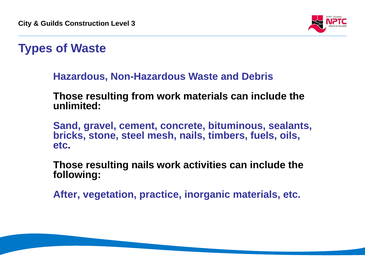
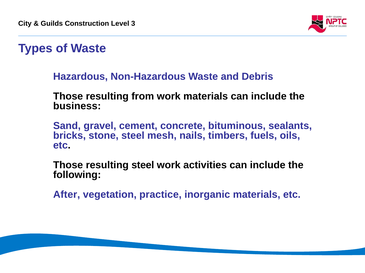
unlimited: unlimited -> business (77, 106)
resulting nails: nails -> steel (143, 166)
